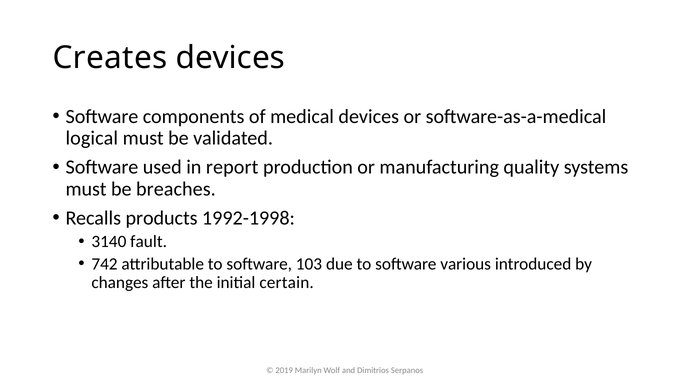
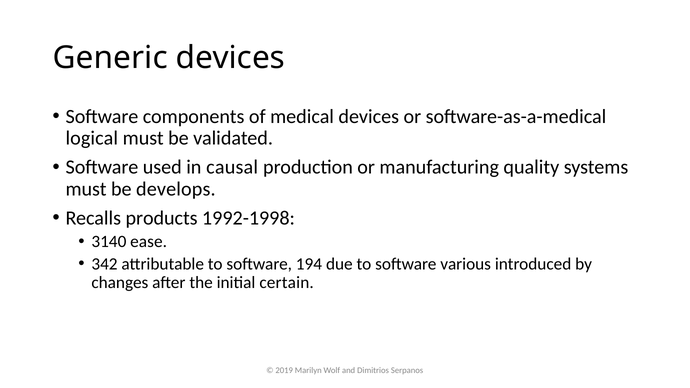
Creates: Creates -> Generic (110, 58)
report: report -> causal (232, 167)
breaches: breaches -> develops (176, 189)
fault: fault -> ease (149, 242)
742: 742 -> 342 (105, 264)
103: 103 -> 194 (309, 264)
